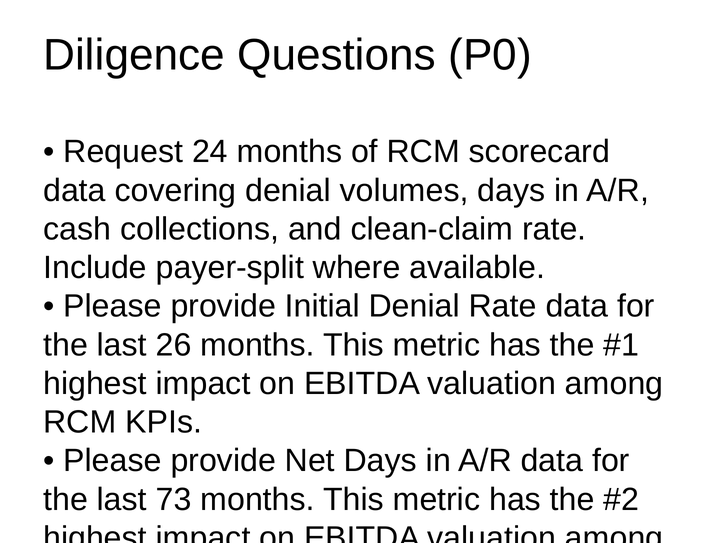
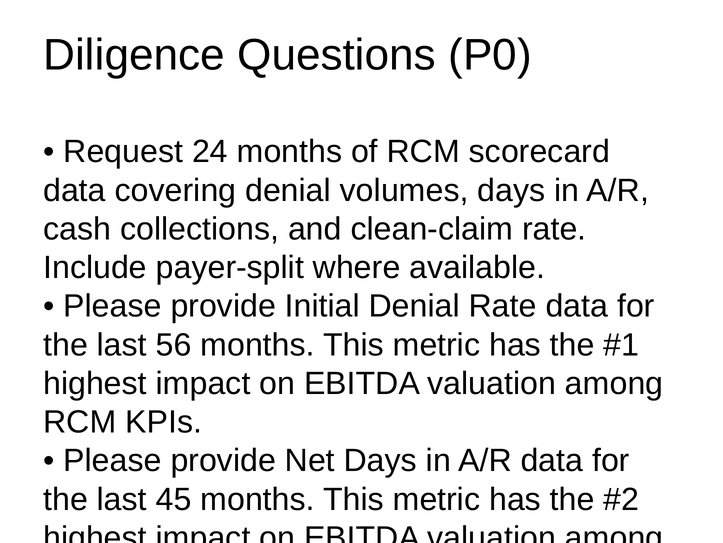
26: 26 -> 56 (174, 344)
73: 73 -> 45 (174, 499)
